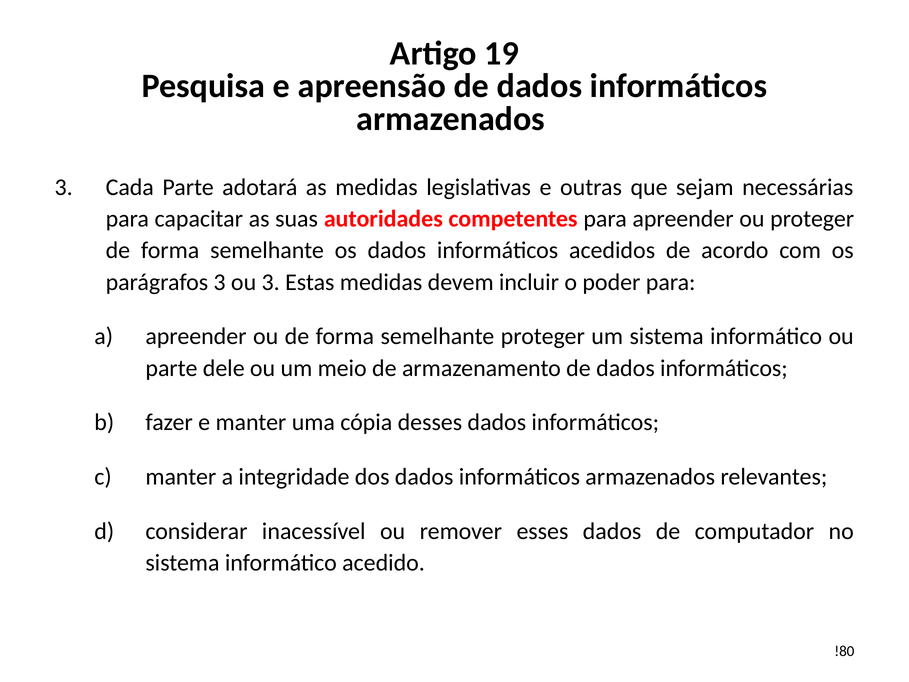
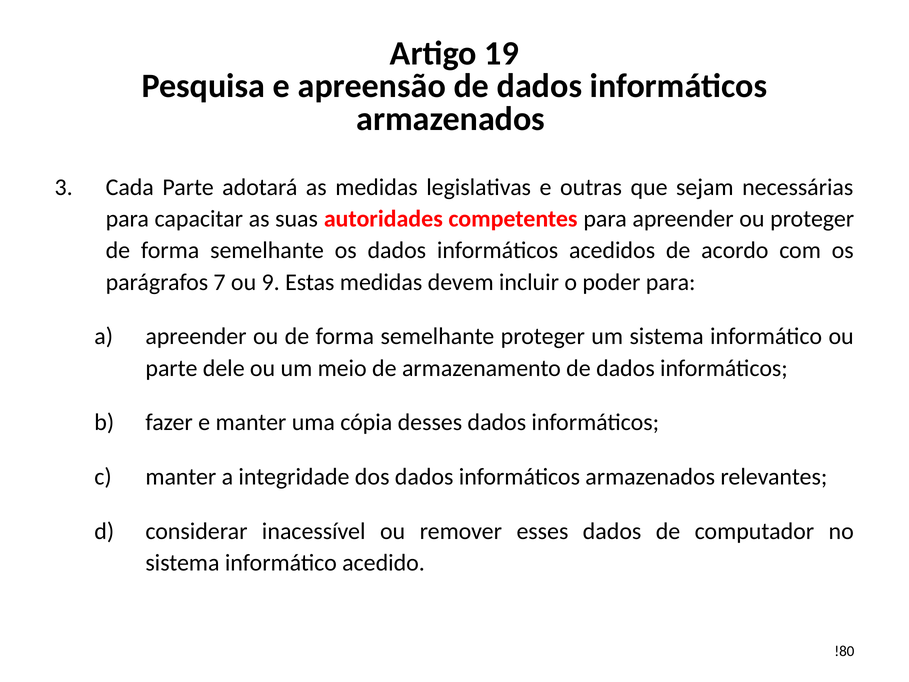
parágrafos 3: 3 -> 7 (220, 282)
ou 3: 3 -> 9 (271, 282)
